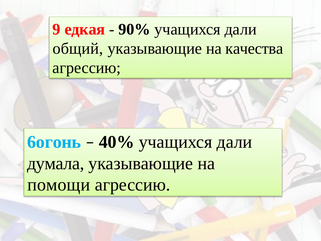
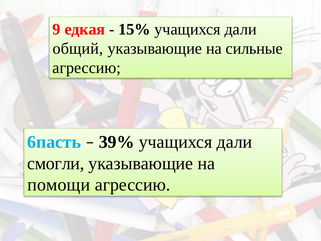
90%: 90% -> 15% (134, 29)
качества: качества -> сильные (254, 49)
6огонь: 6огонь -> 6пасть (54, 142)
40%: 40% -> 39% (117, 142)
думала: думала -> смогли (56, 163)
